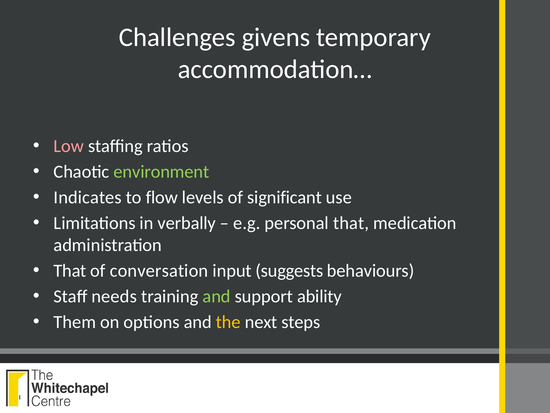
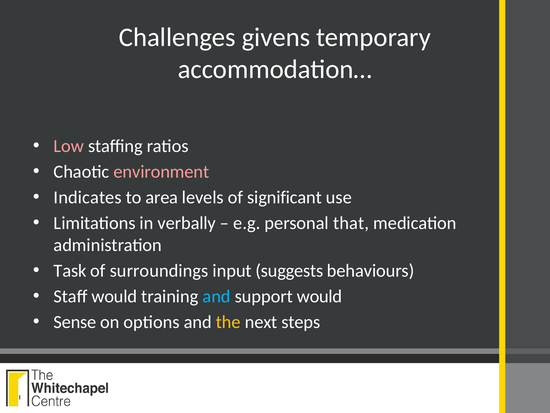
environment colour: light green -> pink (161, 172)
flow: flow -> area (162, 197)
That: That -> Task (70, 270)
conversation: conversation -> surroundings (159, 270)
Staff needs: needs -> would (114, 296)
and colour: light green -> light blue (217, 296)
support ability: ability -> would (320, 296)
Them: Them -> Sense (75, 322)
